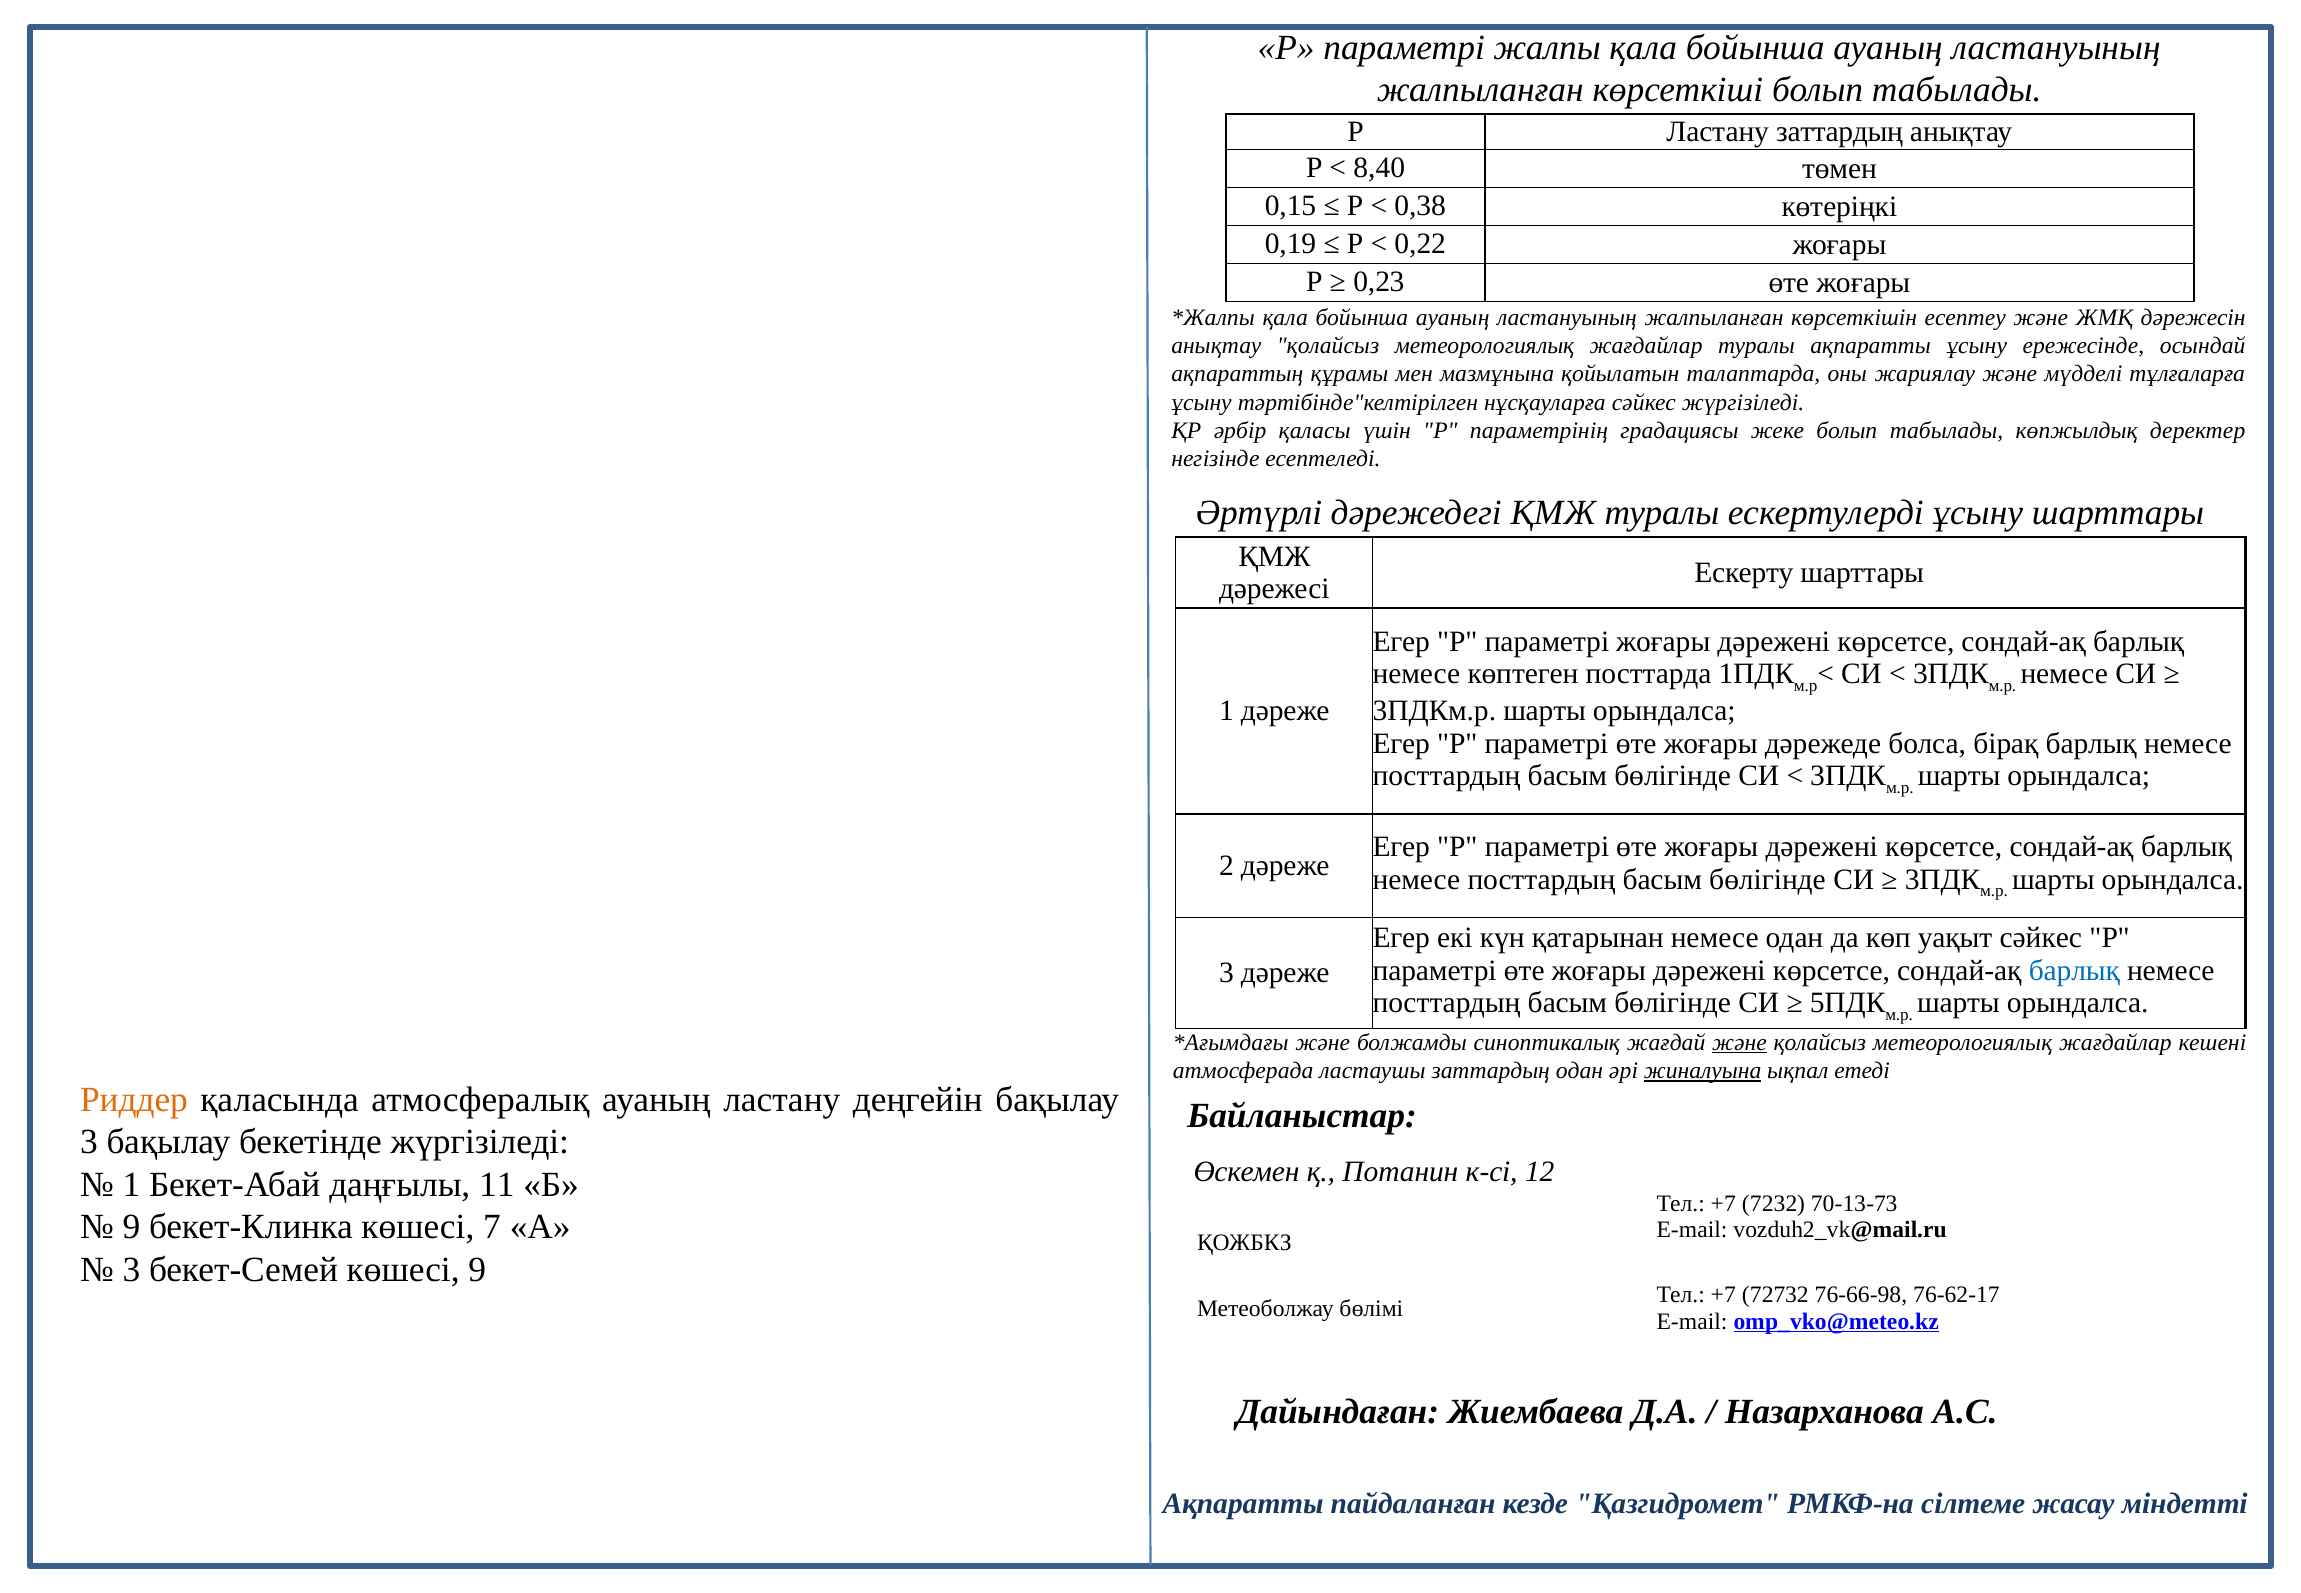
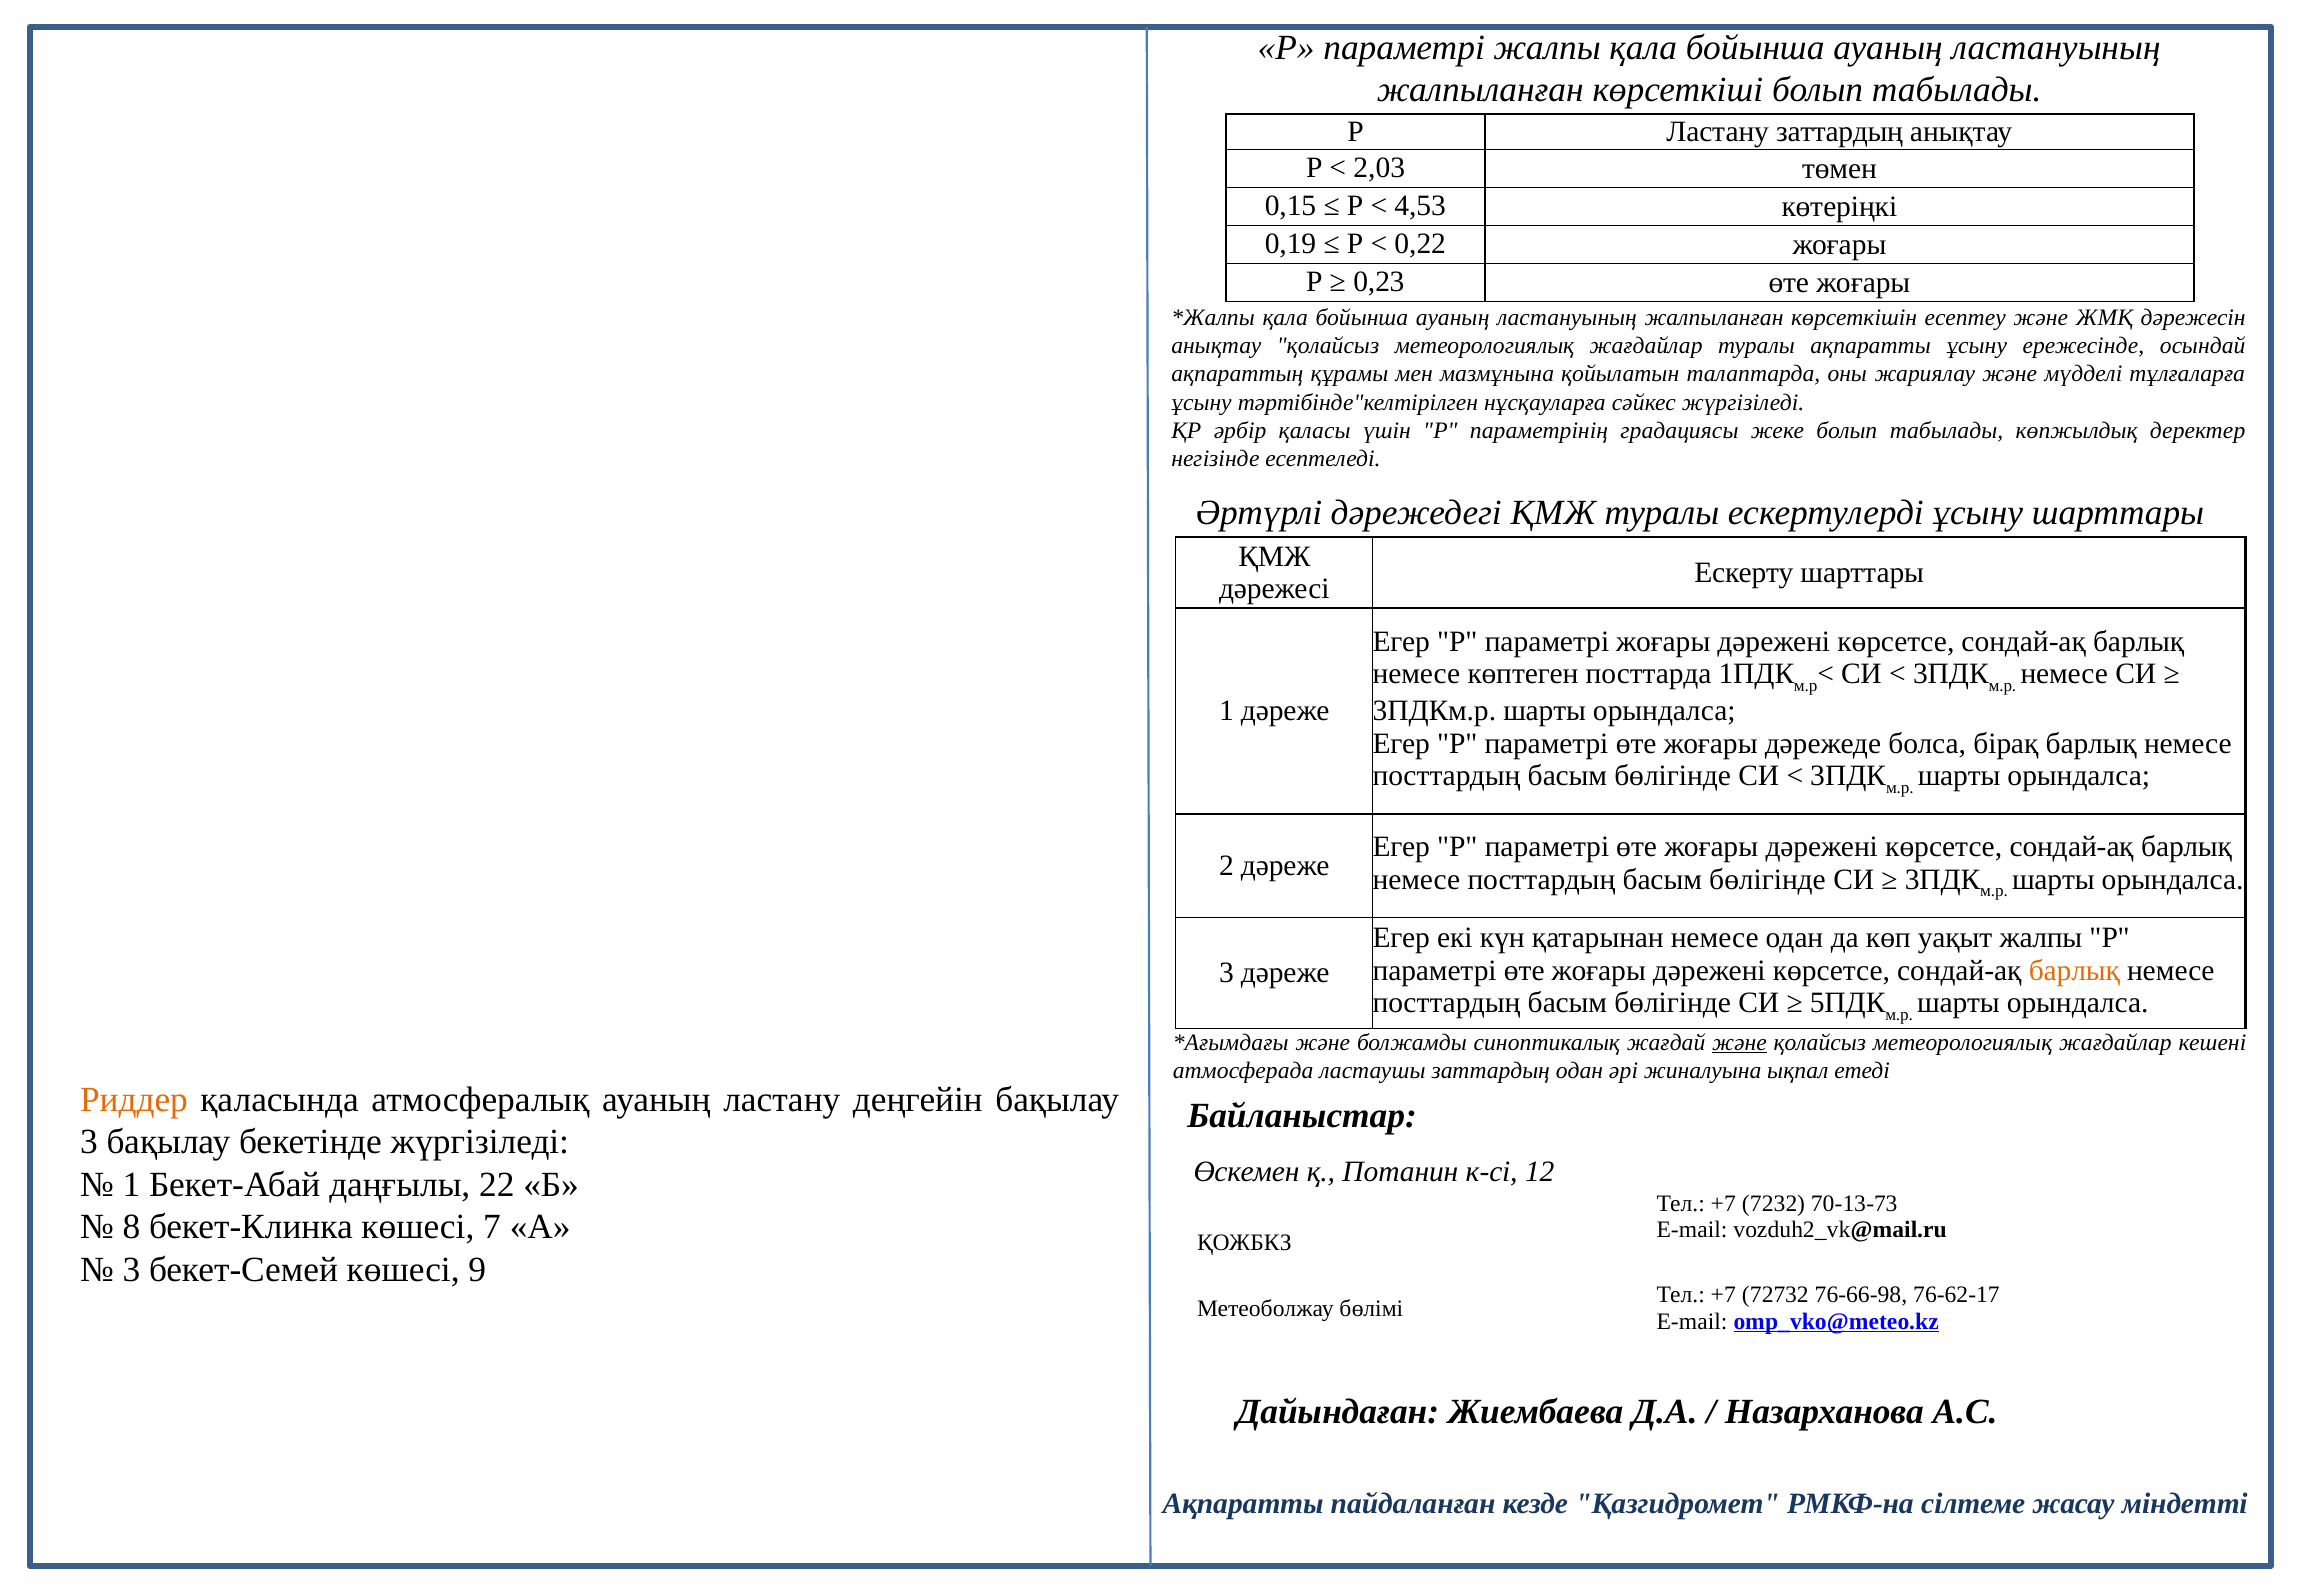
8,40: 8,40 -> 2,03 (1379, 168)
0,38: 0,38 -> 4,53 (1420, 206)
уақыт сәйкес: сәйкес -> жалпы (2041, 938)
барлық colour: blue -> orange (2074, 971)
жиналуына underline: present -> none (1703, 1071)
11: 11 -> 22 (497, 1185)
9: 9 -> 8 (131, 1227)
